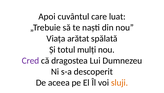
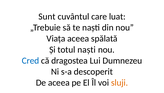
Apoi: Apoi -> Sunt (47, 16)
Viața arătat: arătat -> aceea (78, 38)
totul mulți: mulți -> naști (87, 49)
Cred colour: purple -> blue (30, 60)
